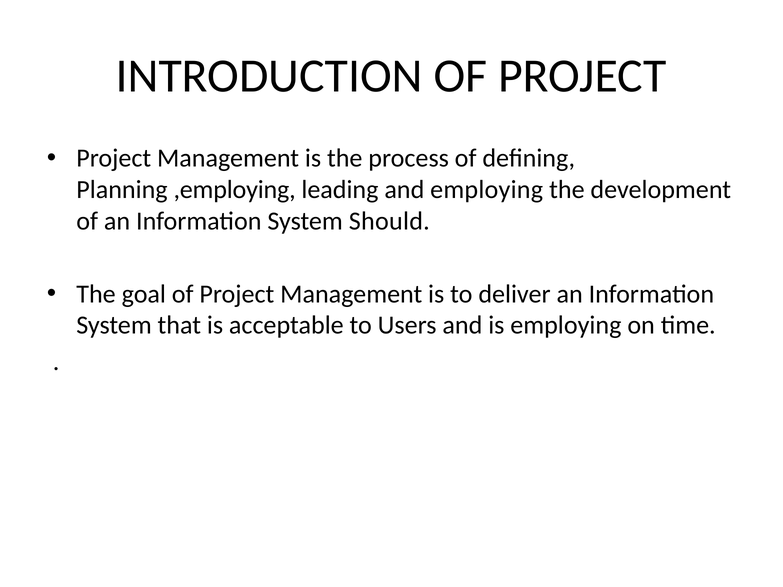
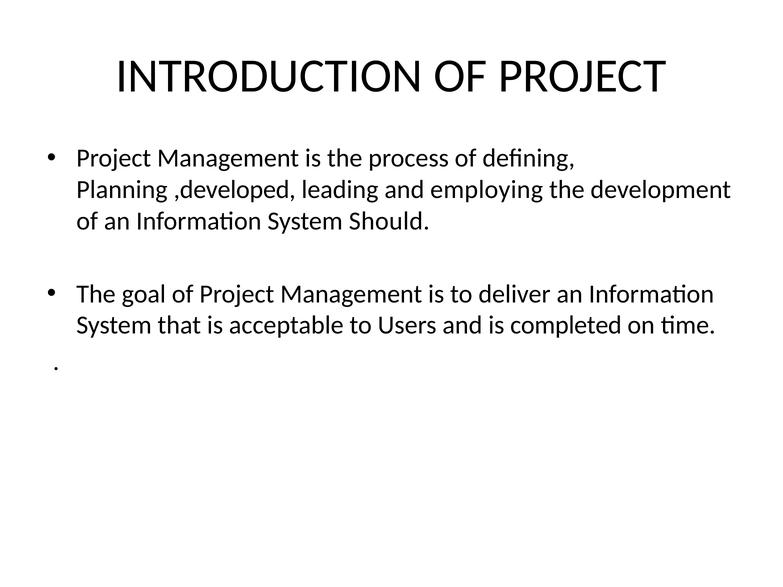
,employing: ,employing -> ,developed (235, 190)
is employing: employing -> completed (566, 325)
